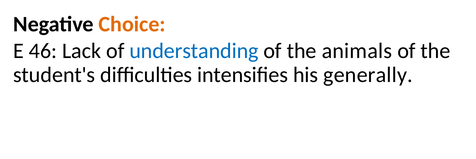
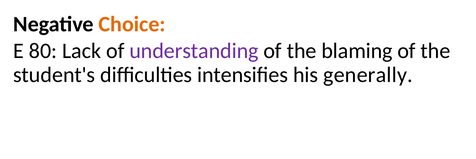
46: 46 -> 80 (43, 51)
understanding colour: blue -> purple (194, 51)
animals: animals -> blaming (357, 51)
